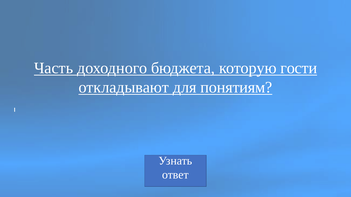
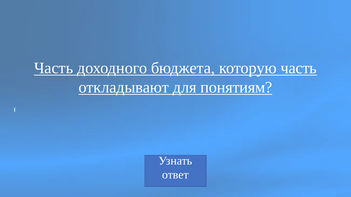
которую гости: гости -> часть (299, 68)
